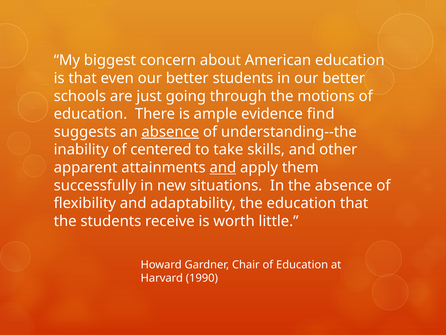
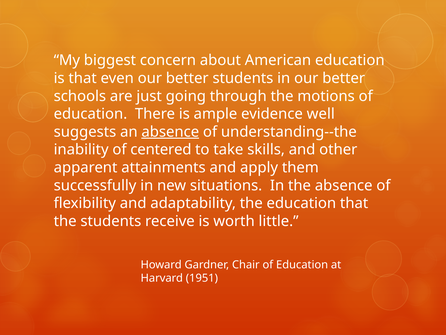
find: find -> well (321, 114)
and underline: present -> none (223, 167)
1990: 1990 -> 1951 (202, 278)
